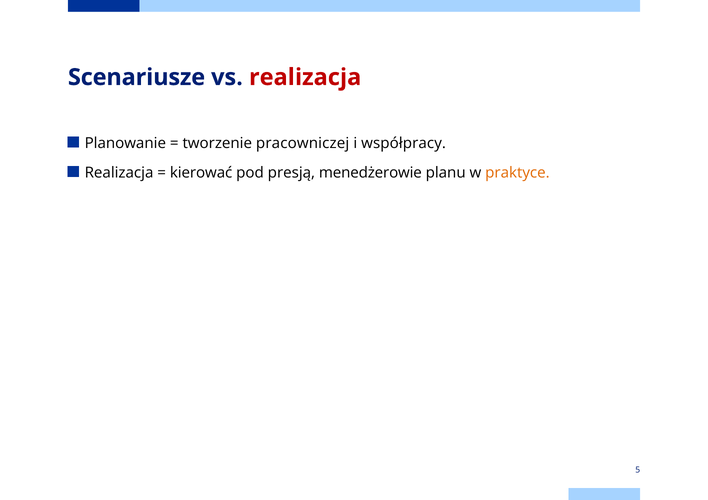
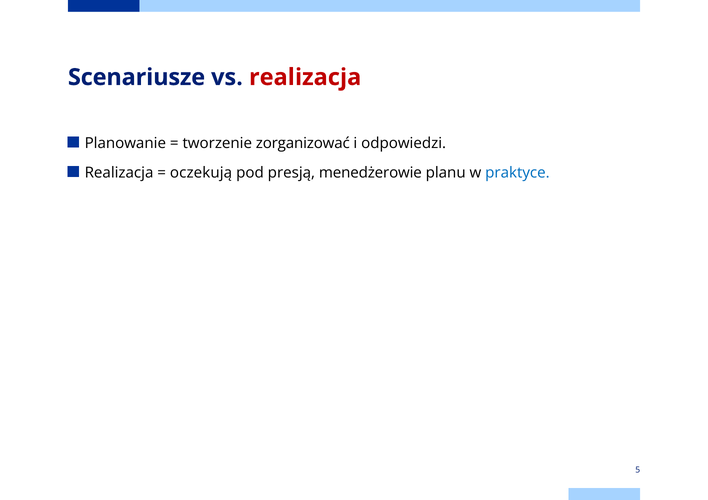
pracowniczej: pracowniczej -> zorganizować (303, 143)
współpracy: współpracy -> odpowiedzi (404, 143)
kierować: kierować -> oczekują (201, 173)
praktyce colour: orange -> blue (517, 173)
